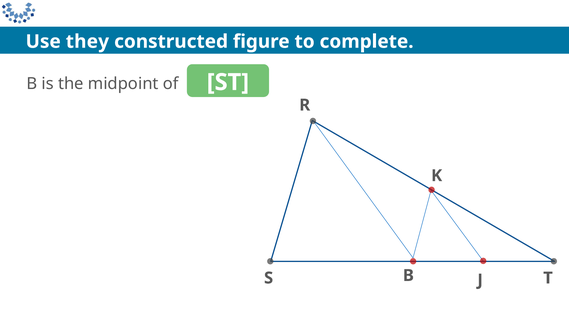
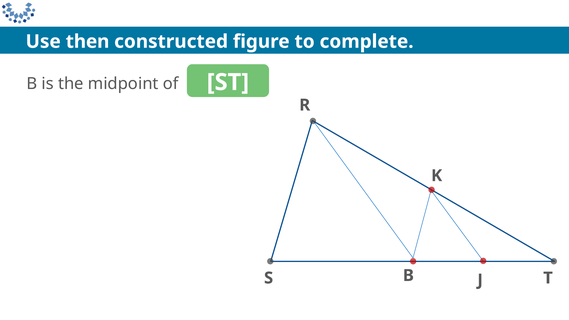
they: they -> then (88, 42)
